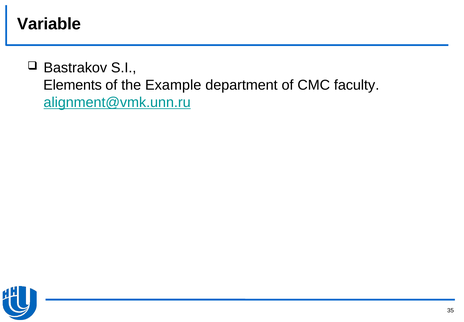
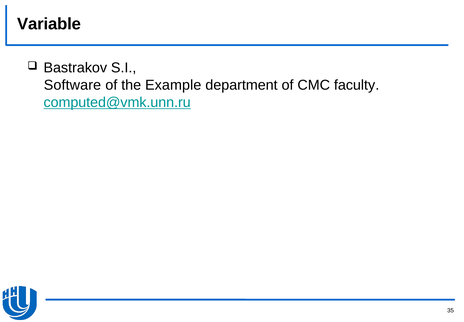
Elements: Elements -> Software (72, 85)
alignment@vmk.unn.ru: alignment@vmk.unn.ru -> computed@vmk.unn.ru (117, 102)
